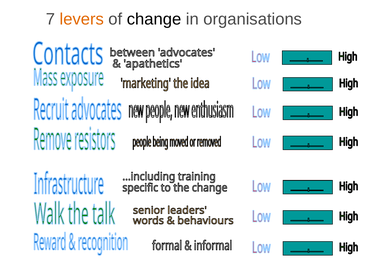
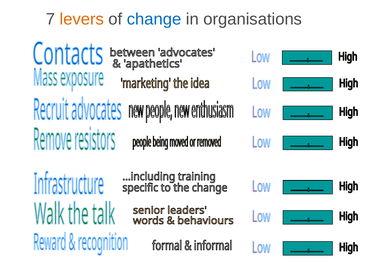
change colour: black -> blue (154, 19)
